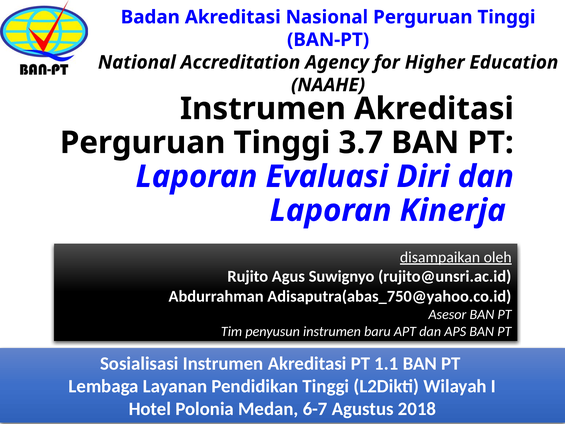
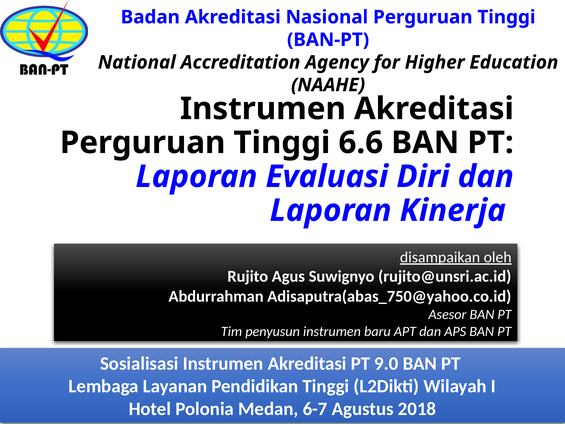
3.7: 3.7 -> 6.6 (361, 143)
1.1: 1.1 -> 9.0 (386, 363)
